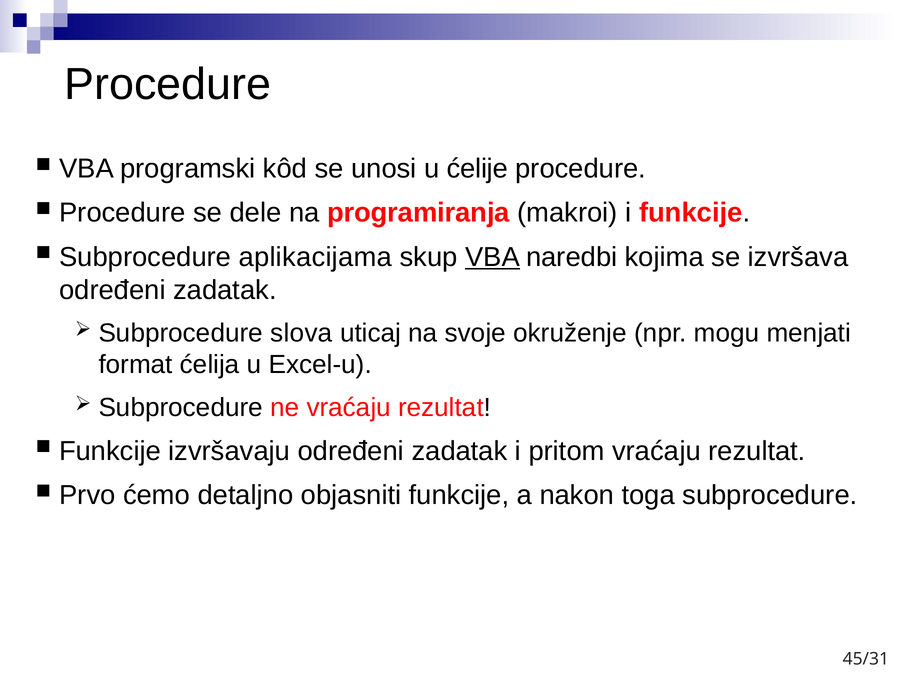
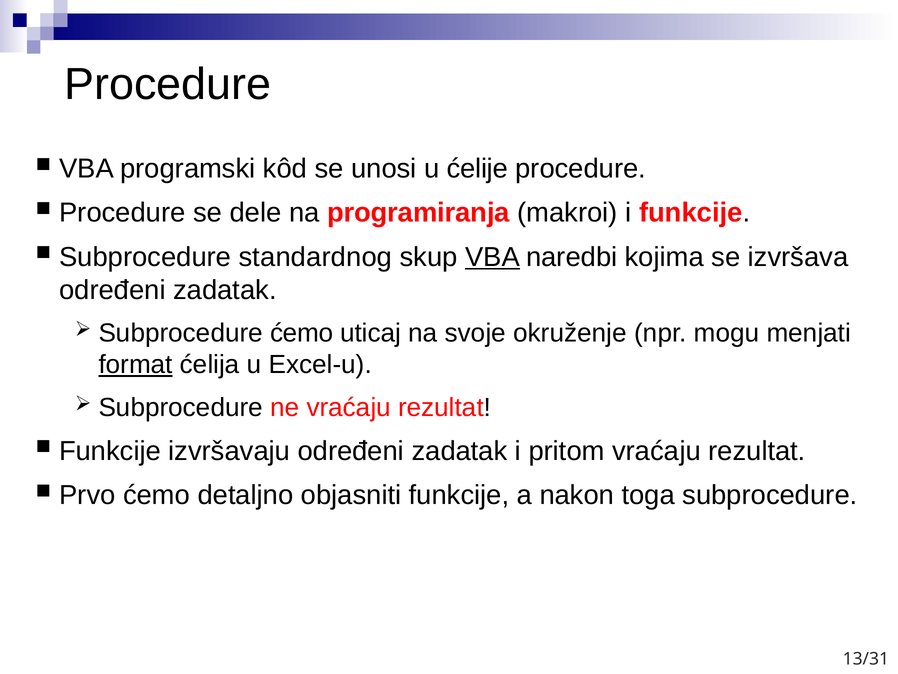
aplikacijama: aplikacijama -> standardnog (315, 257)
Subprocedure slova: slova -> ćemo (302, 333)
format underline: none -> present (136, 364)
45/31: 45/31 -> 13/31 (866, 658)
